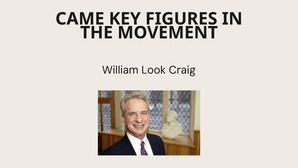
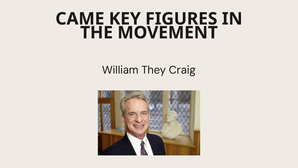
Look: Look -> They (154, 70)
